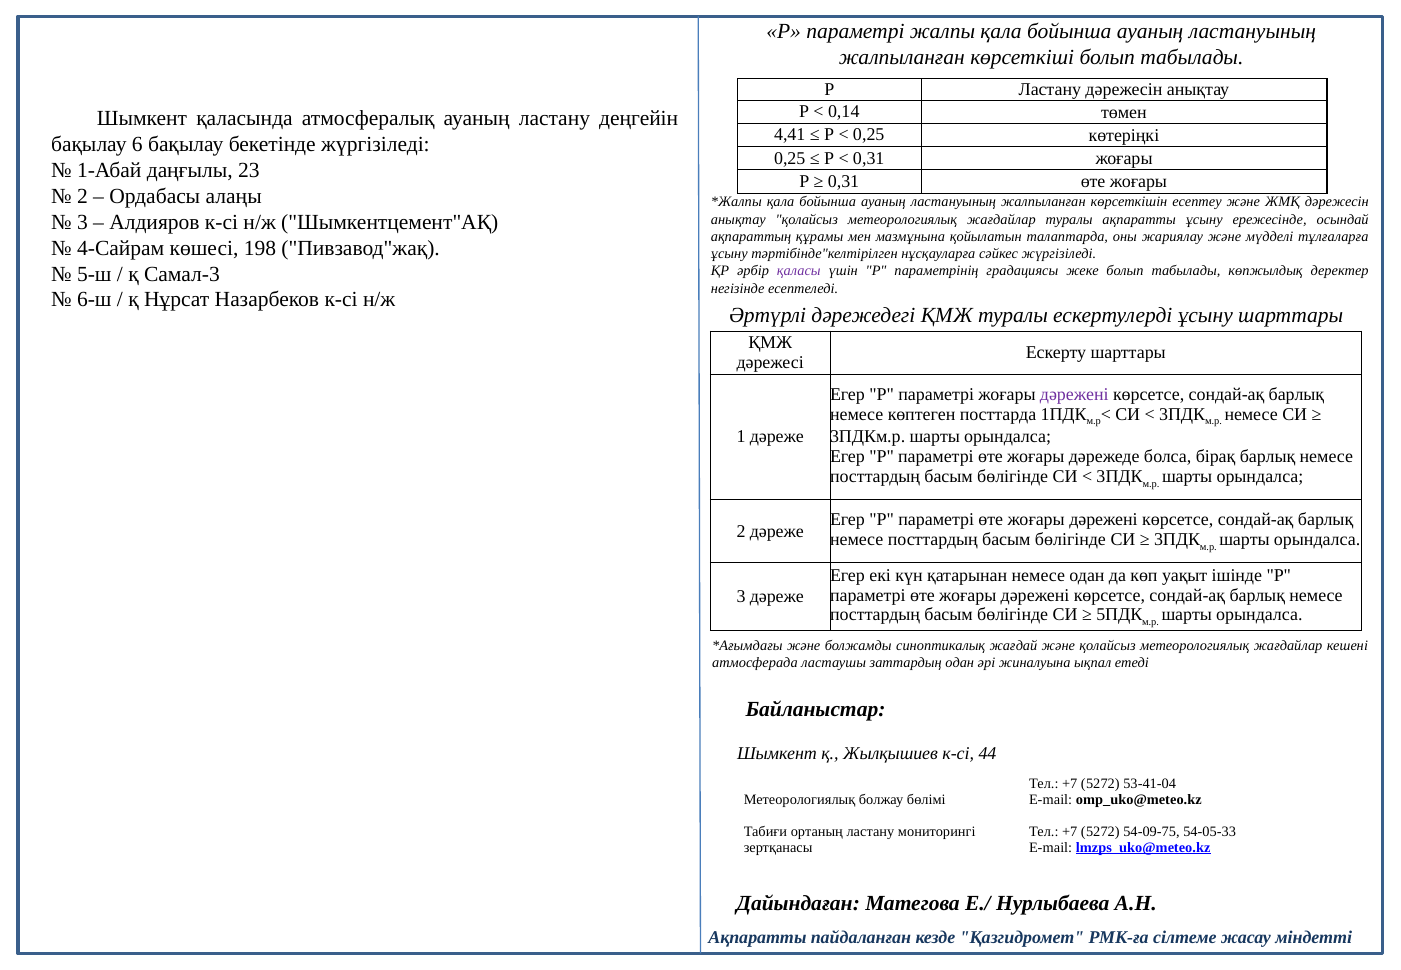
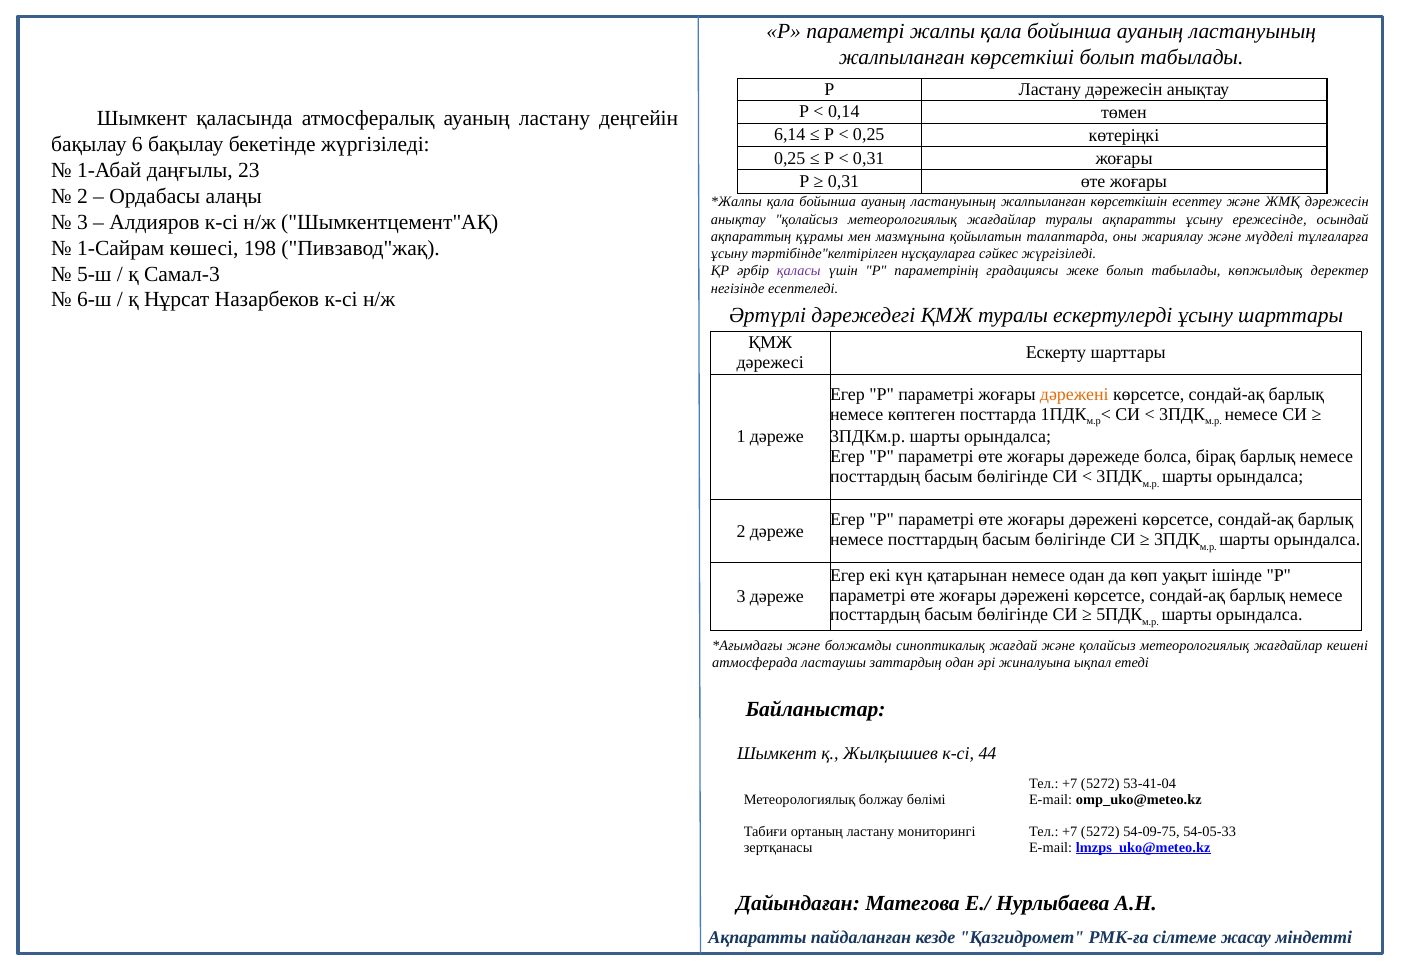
4,41: 4,41 -> 6,14 (790, 135)
4-Сайрам: 4-Сайрам -> 1-Сайрам (121, 248)
дәрежені colour: purple -> orange (1074, 395)
